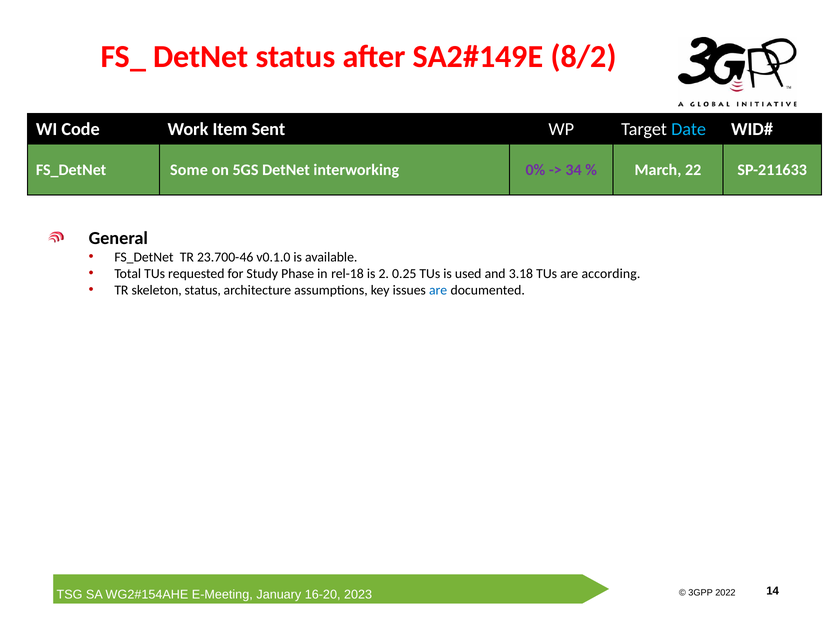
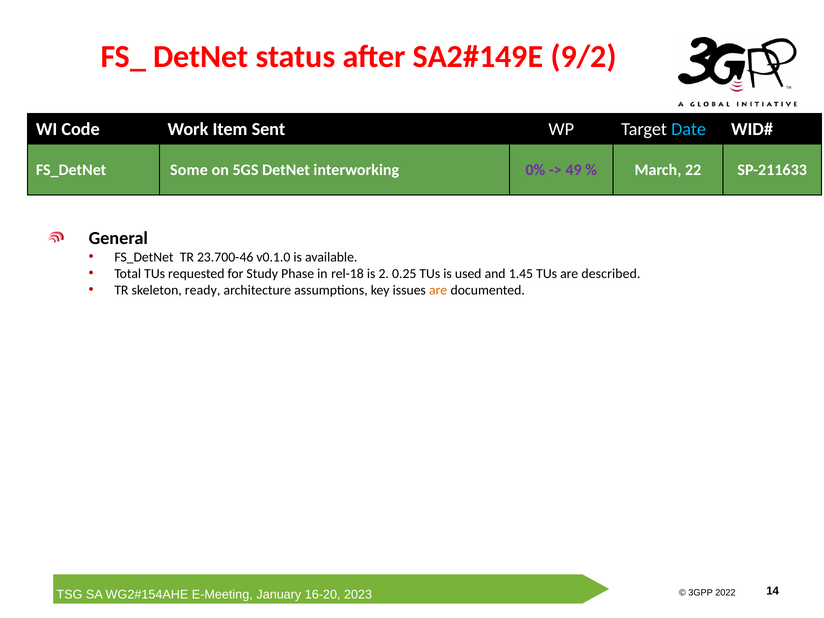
8/2: 8/2 -> 9/2 (584, 56)
34: 34 -> 49 (574, 170)
3.18: 3.18 -> 1.45 (521, 274)
according: according -> described (611, 274)
skeleton status: status -> ready (203, 290)
are colour: blue -> orange (438, 290)
